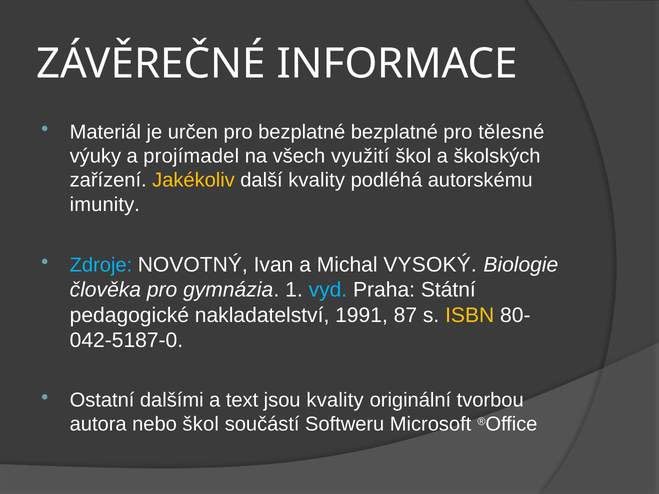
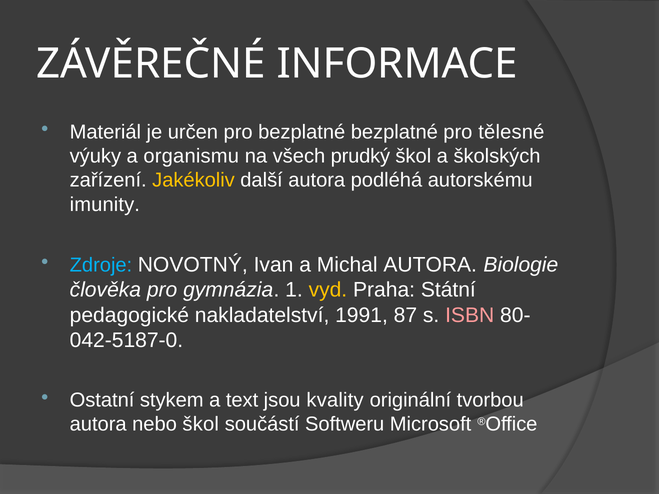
projímadel: projímadel -> organismu (191, 156)
využití: využití -> prudký (360, 156)
další kvality: kvality -> autora (317, 180)
Michal VYSOKÝ: VYSOKÝ -> AUTORA (430, 265)
vyd colour: light blue -> yellow (328, 290)
ISBN colour: yellow -> pink (470, 315)
dalšími: dalšími -> stykem (172, 400)
